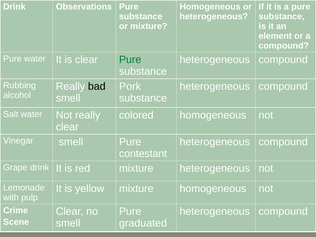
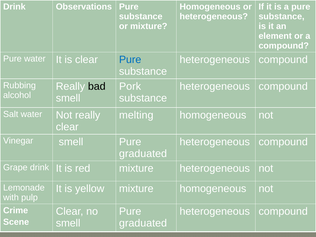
Pure colour: green -> blue (130, 60)
colored: colored -> melting (136, 115)
contestant: contestant -> graduated (143, 154)
